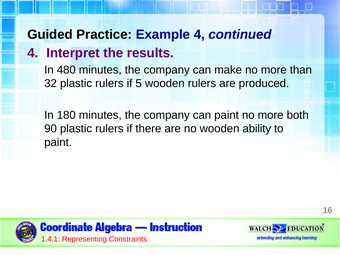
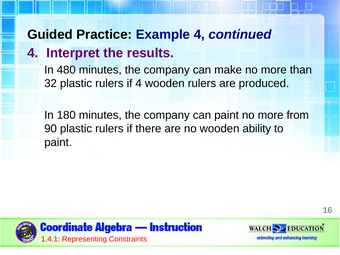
if 5: 5 -> 4 (139, 83)
both: both -> from (298, 115)
